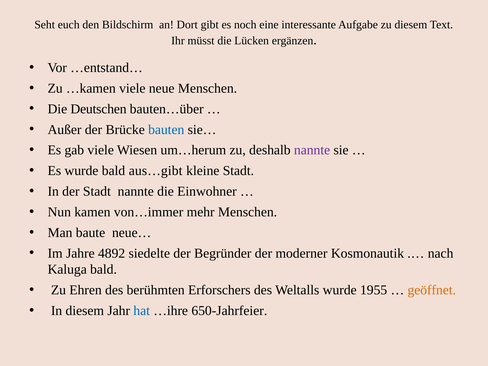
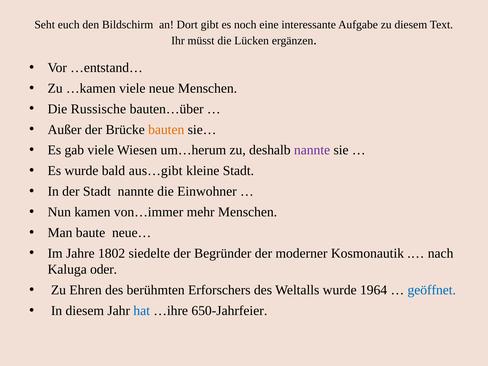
Deutschen: Deutschen -> Russische (98, 109)
bauten colour: blue -> orange (166, 130)
4892: 4892 -> 1802 (112, 253)
Kaluga bald: bald -> oder (104, 270)
1955: 1955 -> 1964 (374, 290)
geöffnet colour: orange -> blue (432, 290)
